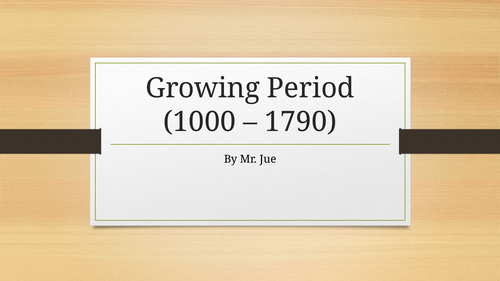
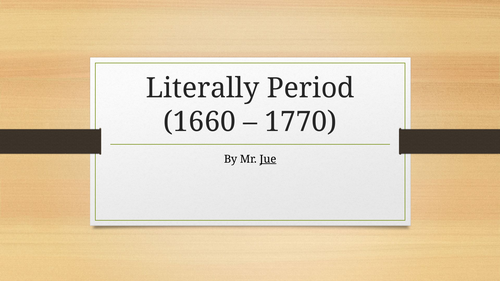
Growing: Growing -> Literally (203, 88)
1000: 1000 -> 1660 (200, 122)
1790: 1790 -> 1770 (301, 122)
Jue underline: none -> present (268, 159)
